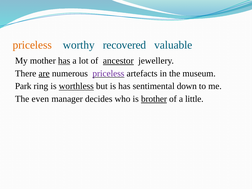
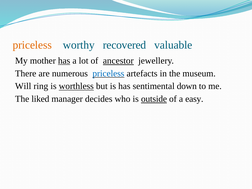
are underline: present -> none (44, 73)
priceless colour: purple -> blue (108, 73)
Park: Park -> Will (23, 86)
even: even -> liked (40, 99)
brother: brother -> outside (154, 99)
little: little -> easy (194, 99)
